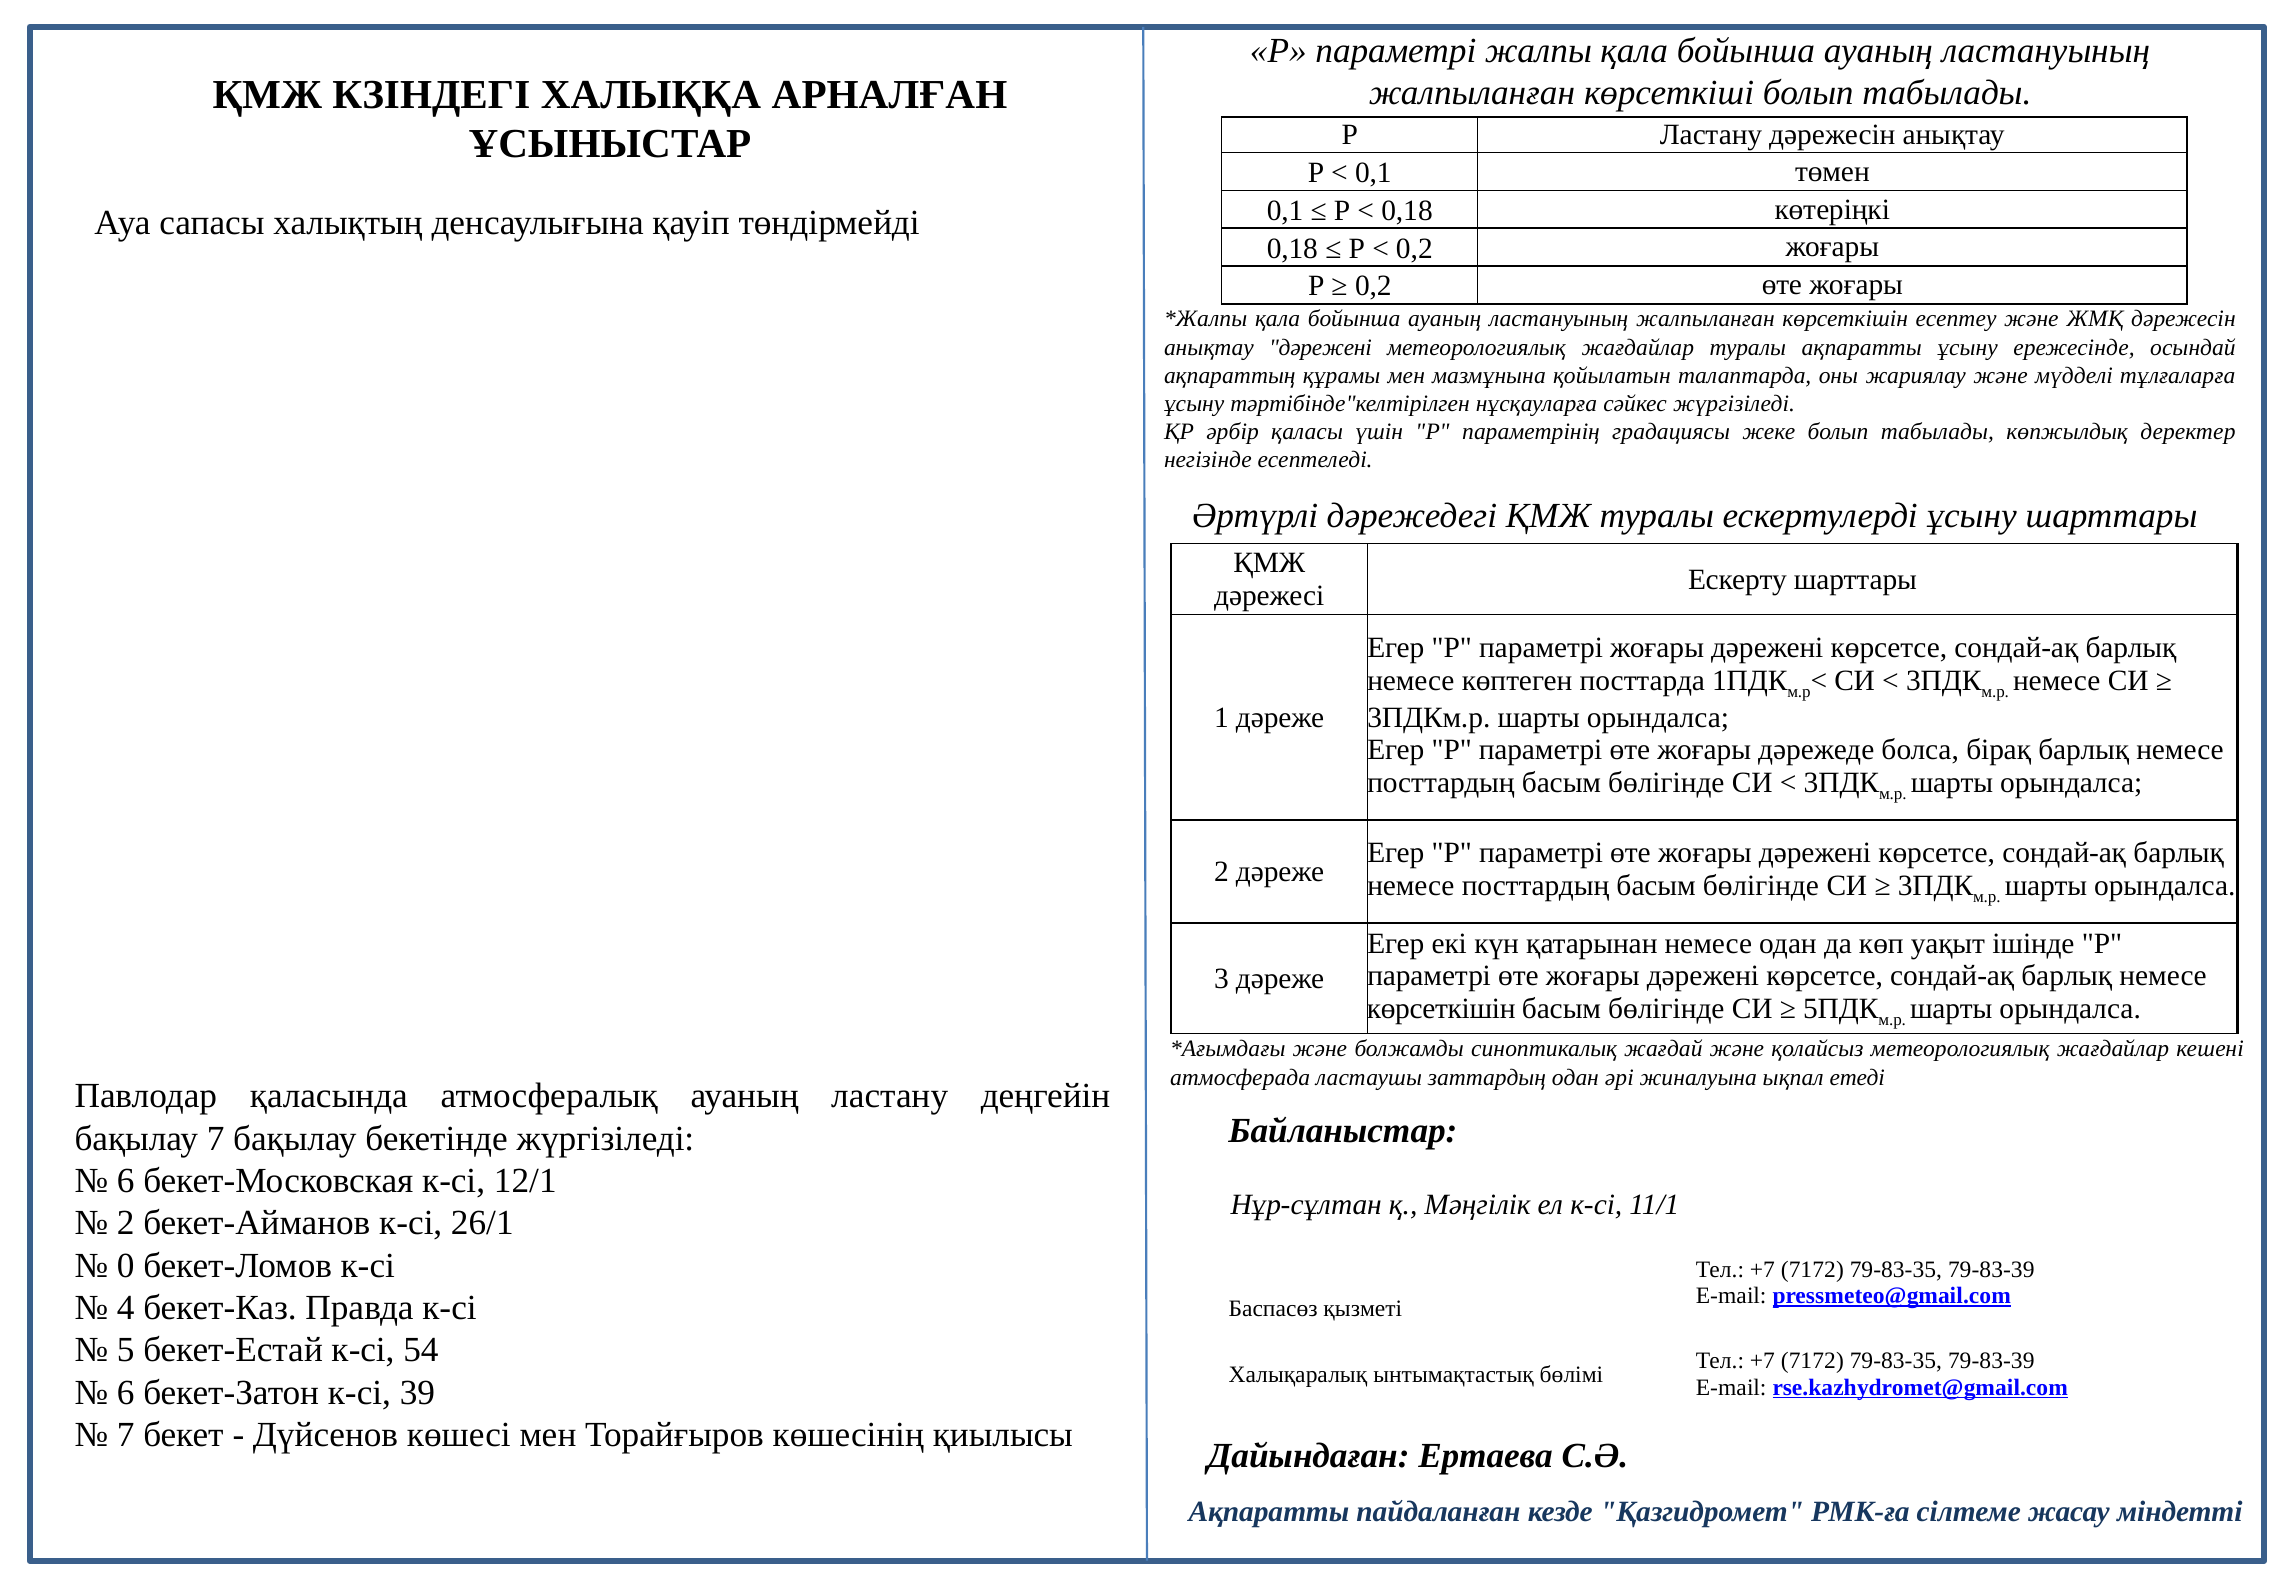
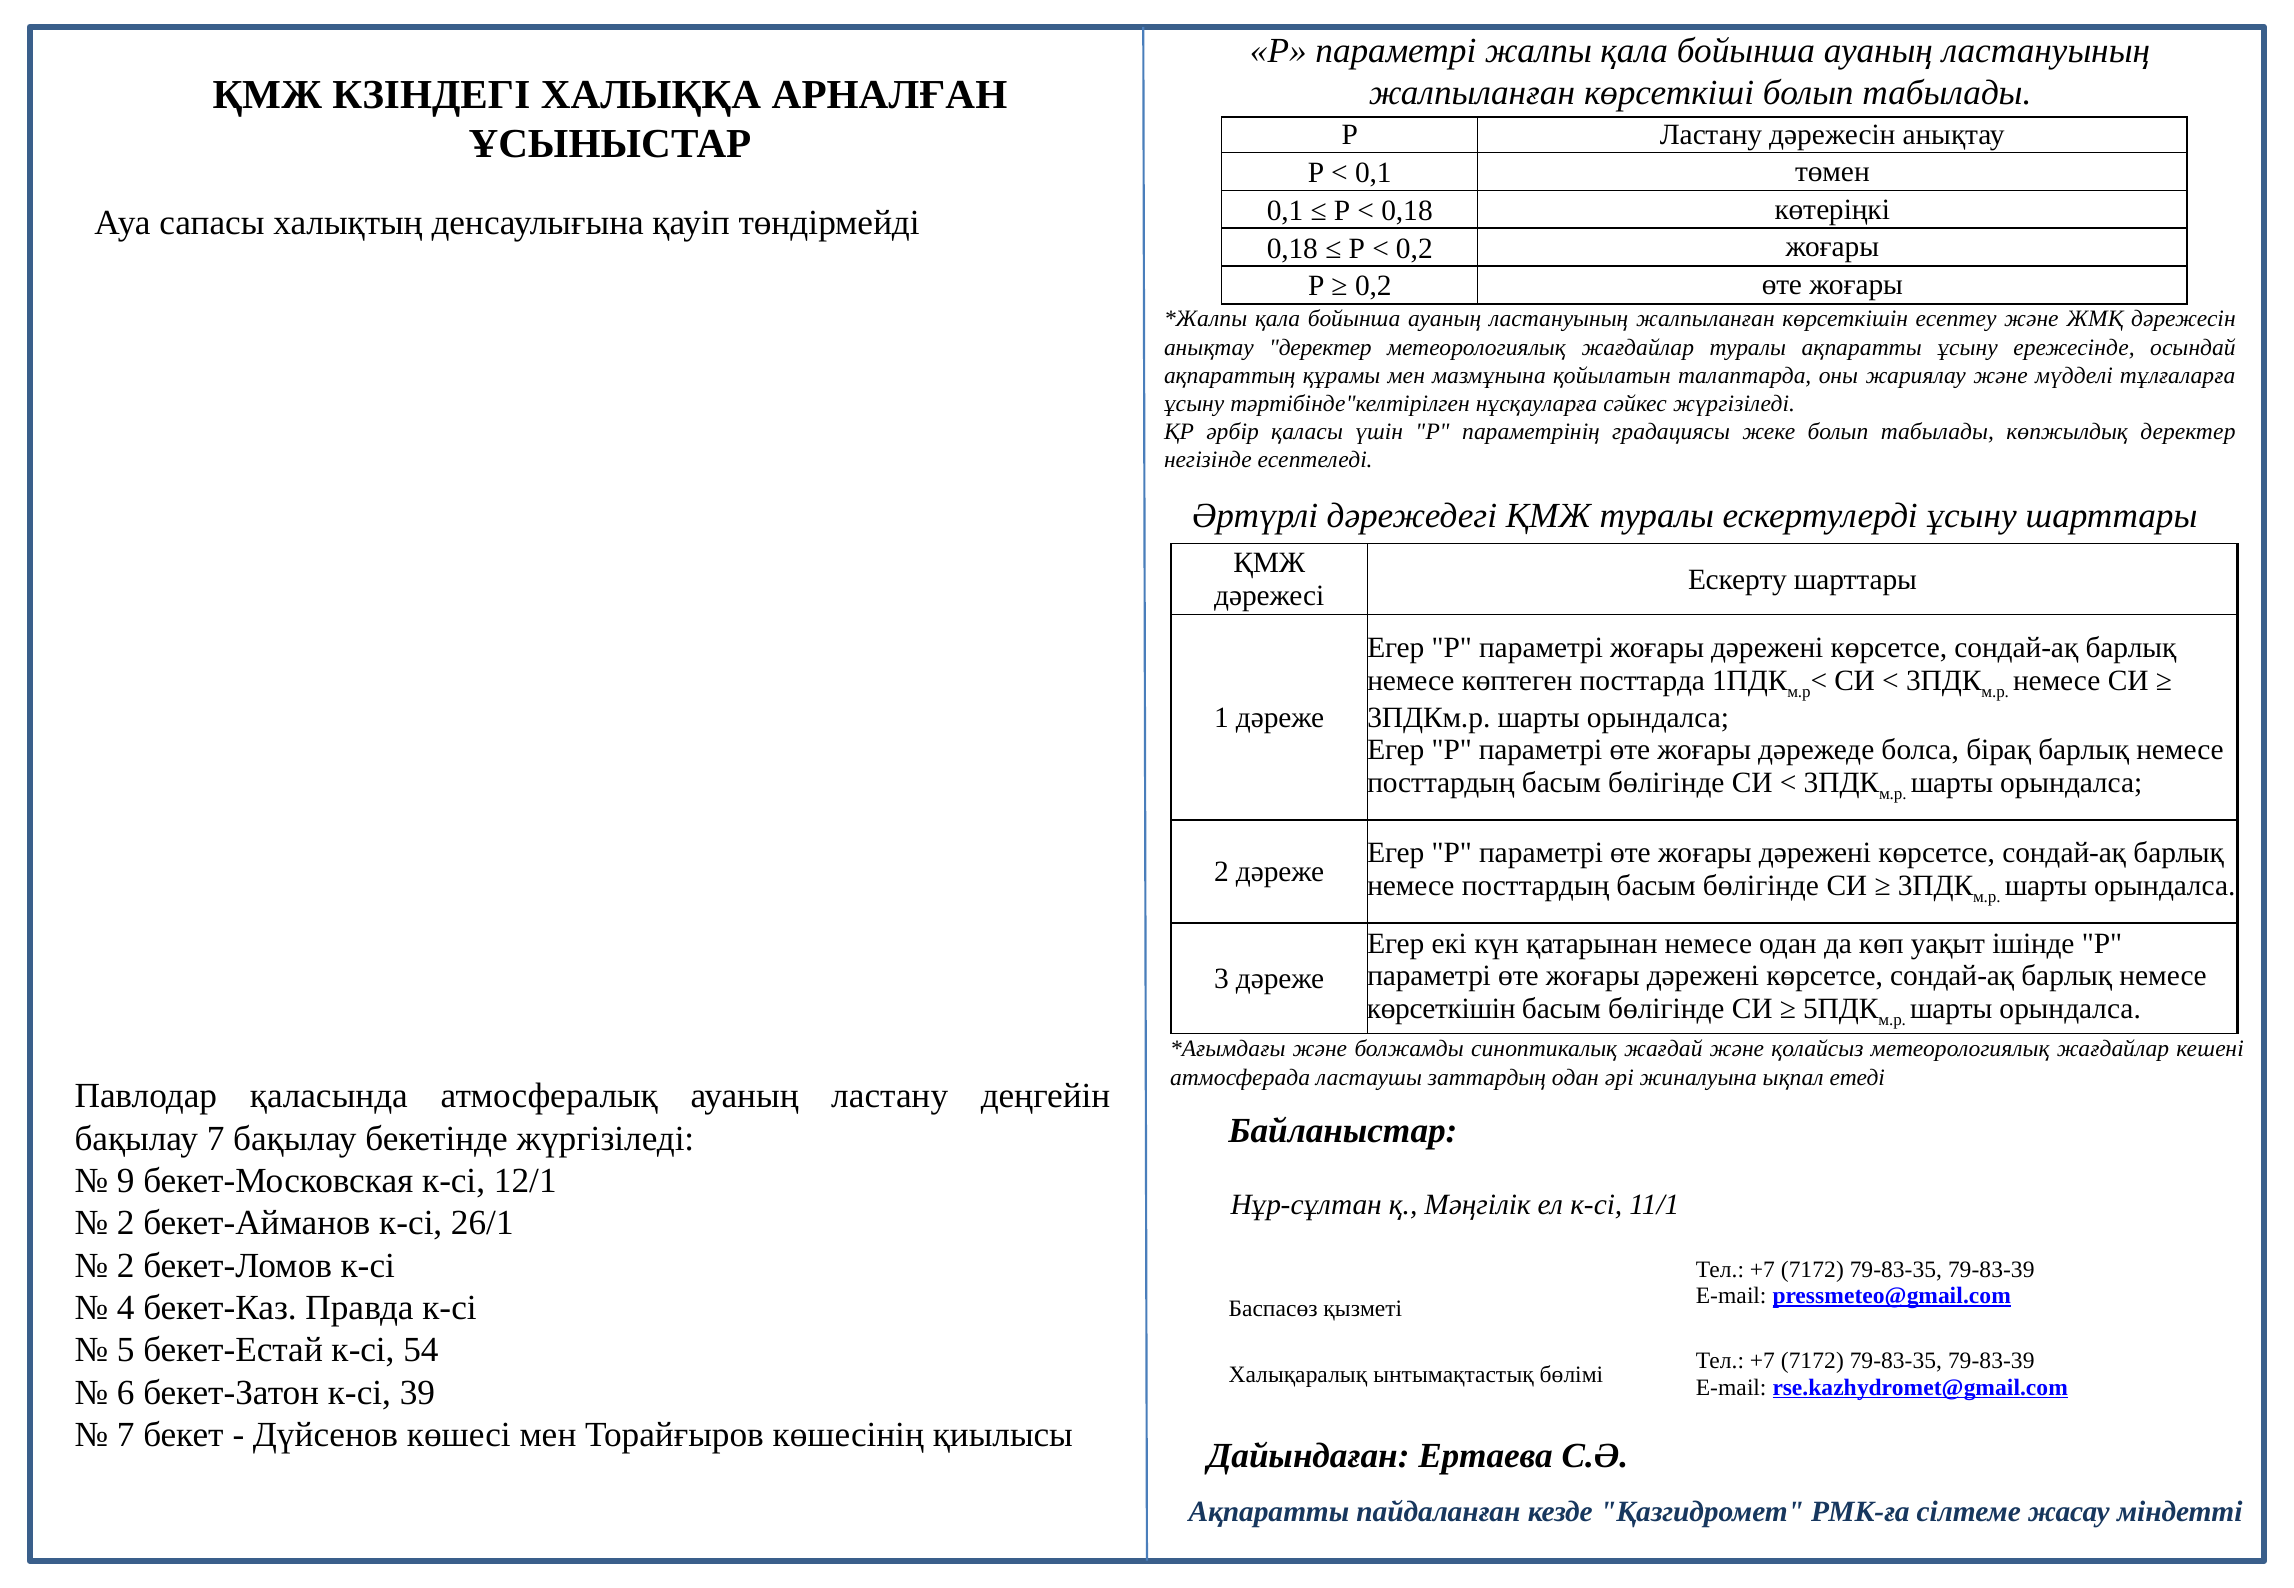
анықтау дәрежені: дәрежені -> деректер (1320, 347)
6: 6 -> 9 (126, 1181)
0: 0 -> 2 (126, 1266)
